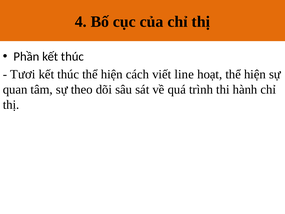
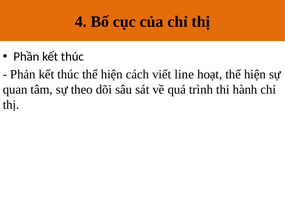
Tươi: Tươi -> Phản (23, 74)
